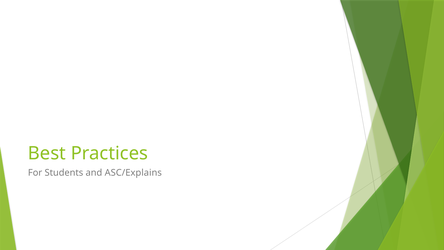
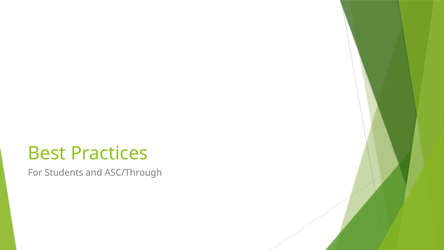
ASC/Explains: ASC/Explains -> ASC/Through (133, 173)
